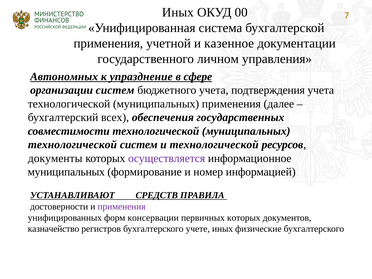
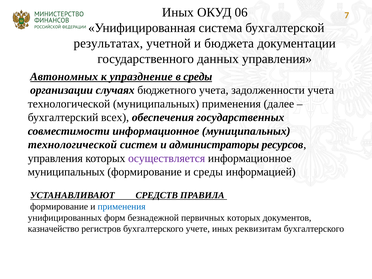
00: 00 -> 06 (241, 12)
применения: применения -> результатах (108, 43)
казенное: казенное -> бюджета (229, 43)
личном: личном -> данных (218, 59)
в сфере: сфере -> среды (198, 77)
организации систем: систем -> случаях (115, 90)
подтверждения: подтверждения -> задолженности (268, 90)
совместимости технологической: технологической -> информационное (156, 131)
и технологической: технологической -> администраторы (214, 145)
документы: документы -> управления (55, 158)
и номер: номер -> среды (208, 172)
достоверности: достоверности -> формирование (59, 207)
применения colour: purple -> blue (122, 207)
консервации: консервации -> безнадежной (153, 218)
физические: физические -> реквизитам (258, 229)
